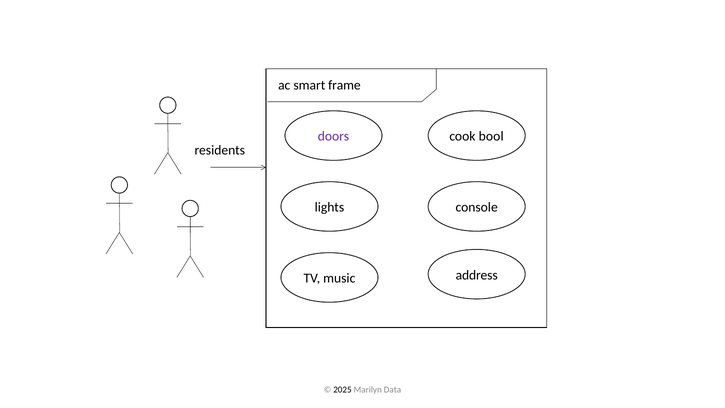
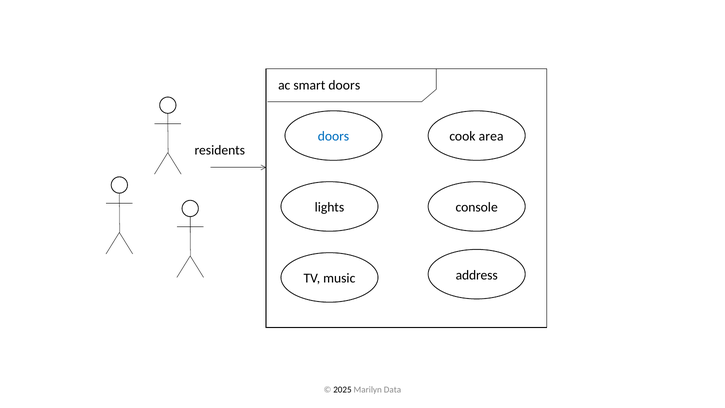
smart frame: frame -> doors (344, 85)
doors colour: purple -> blue (333, 136)
bool: bool -> area (491, 136)
